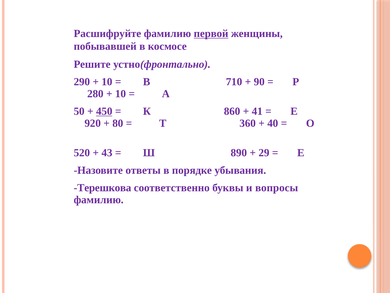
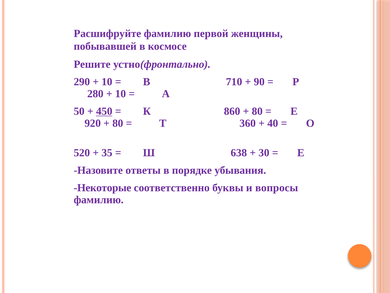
первой underline: present -> none (211, 34)
41: 41 -> 80 (257, 111)
43: 43 -> 35 (107, 153)
890: 890 -> 638 (239, 153)
29: 29 -> 30 (264, 153)
Терешкова: Терешкова -> Некоторые (102, 188)
